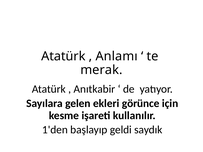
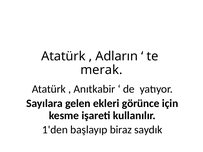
Anlamı: Anlamı -> Adların (117, 56)
geldi: geldi -> biraz (121, 130)
